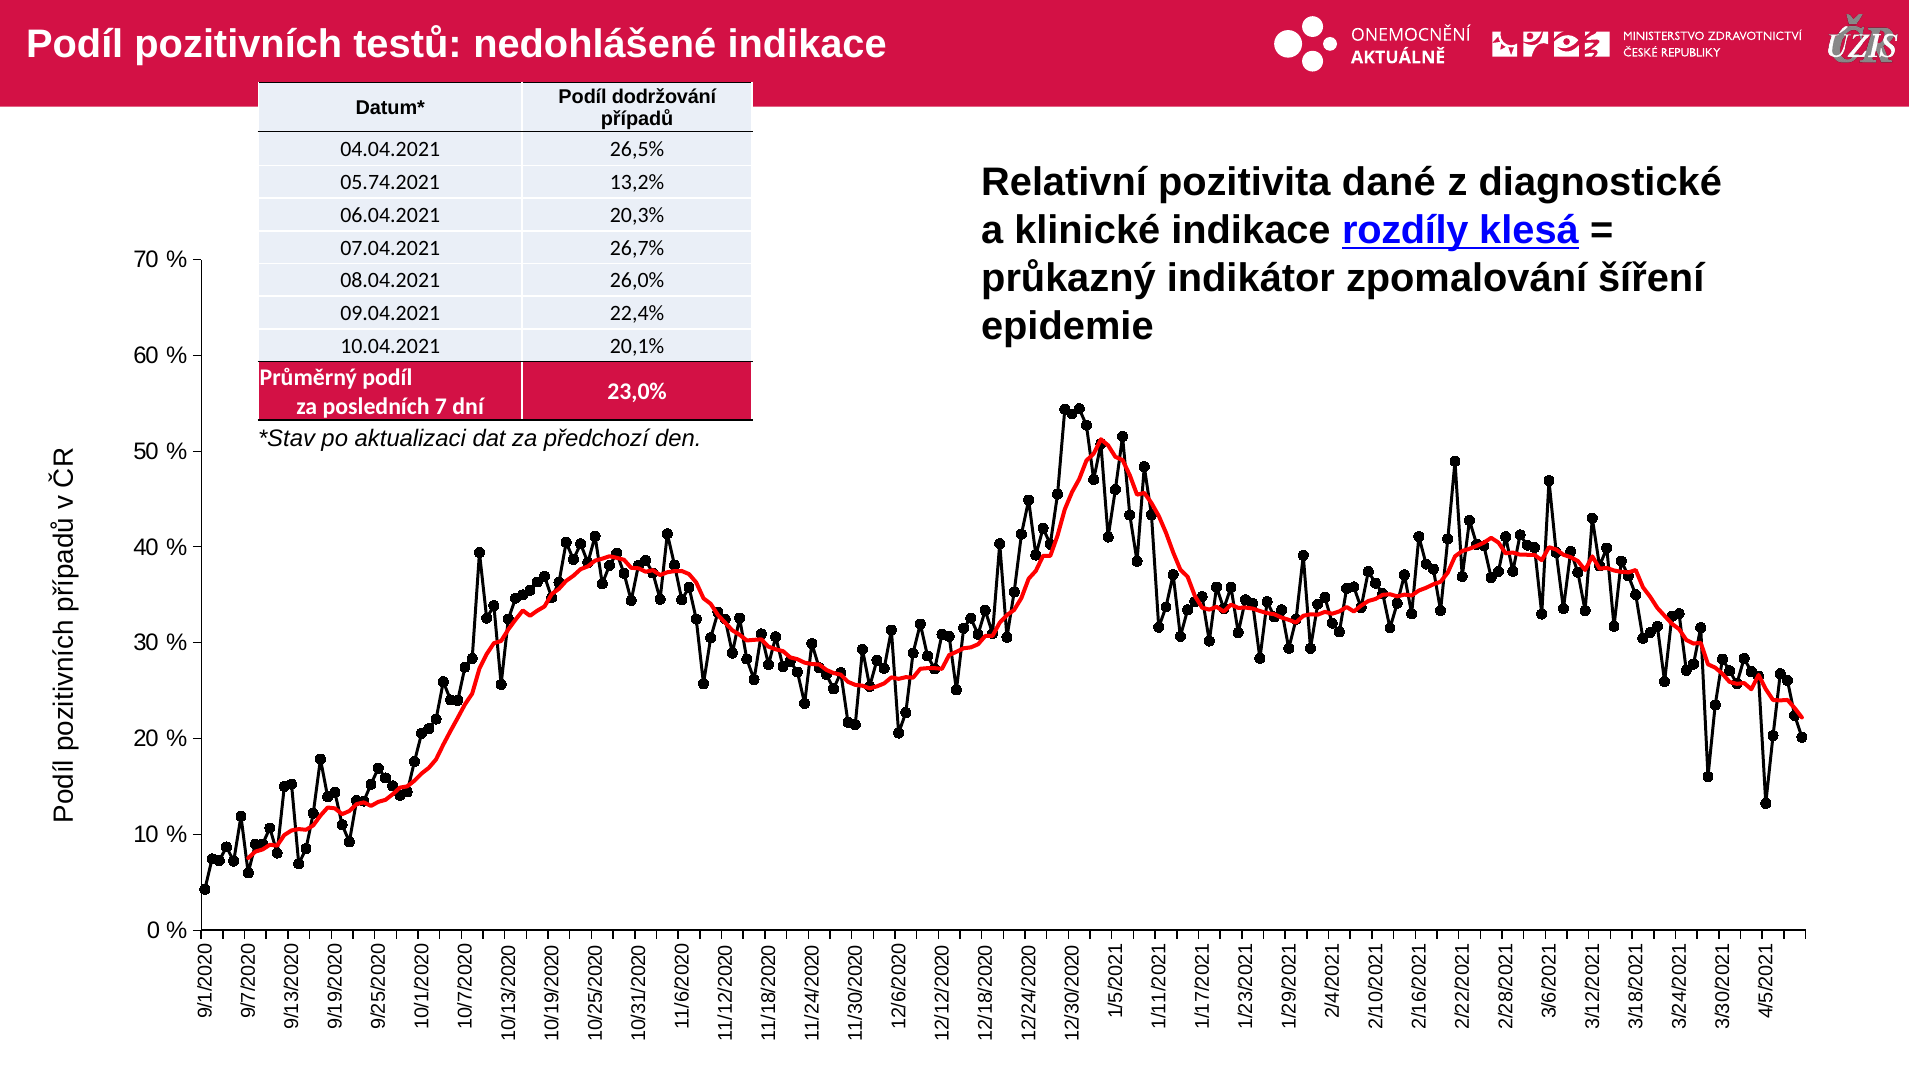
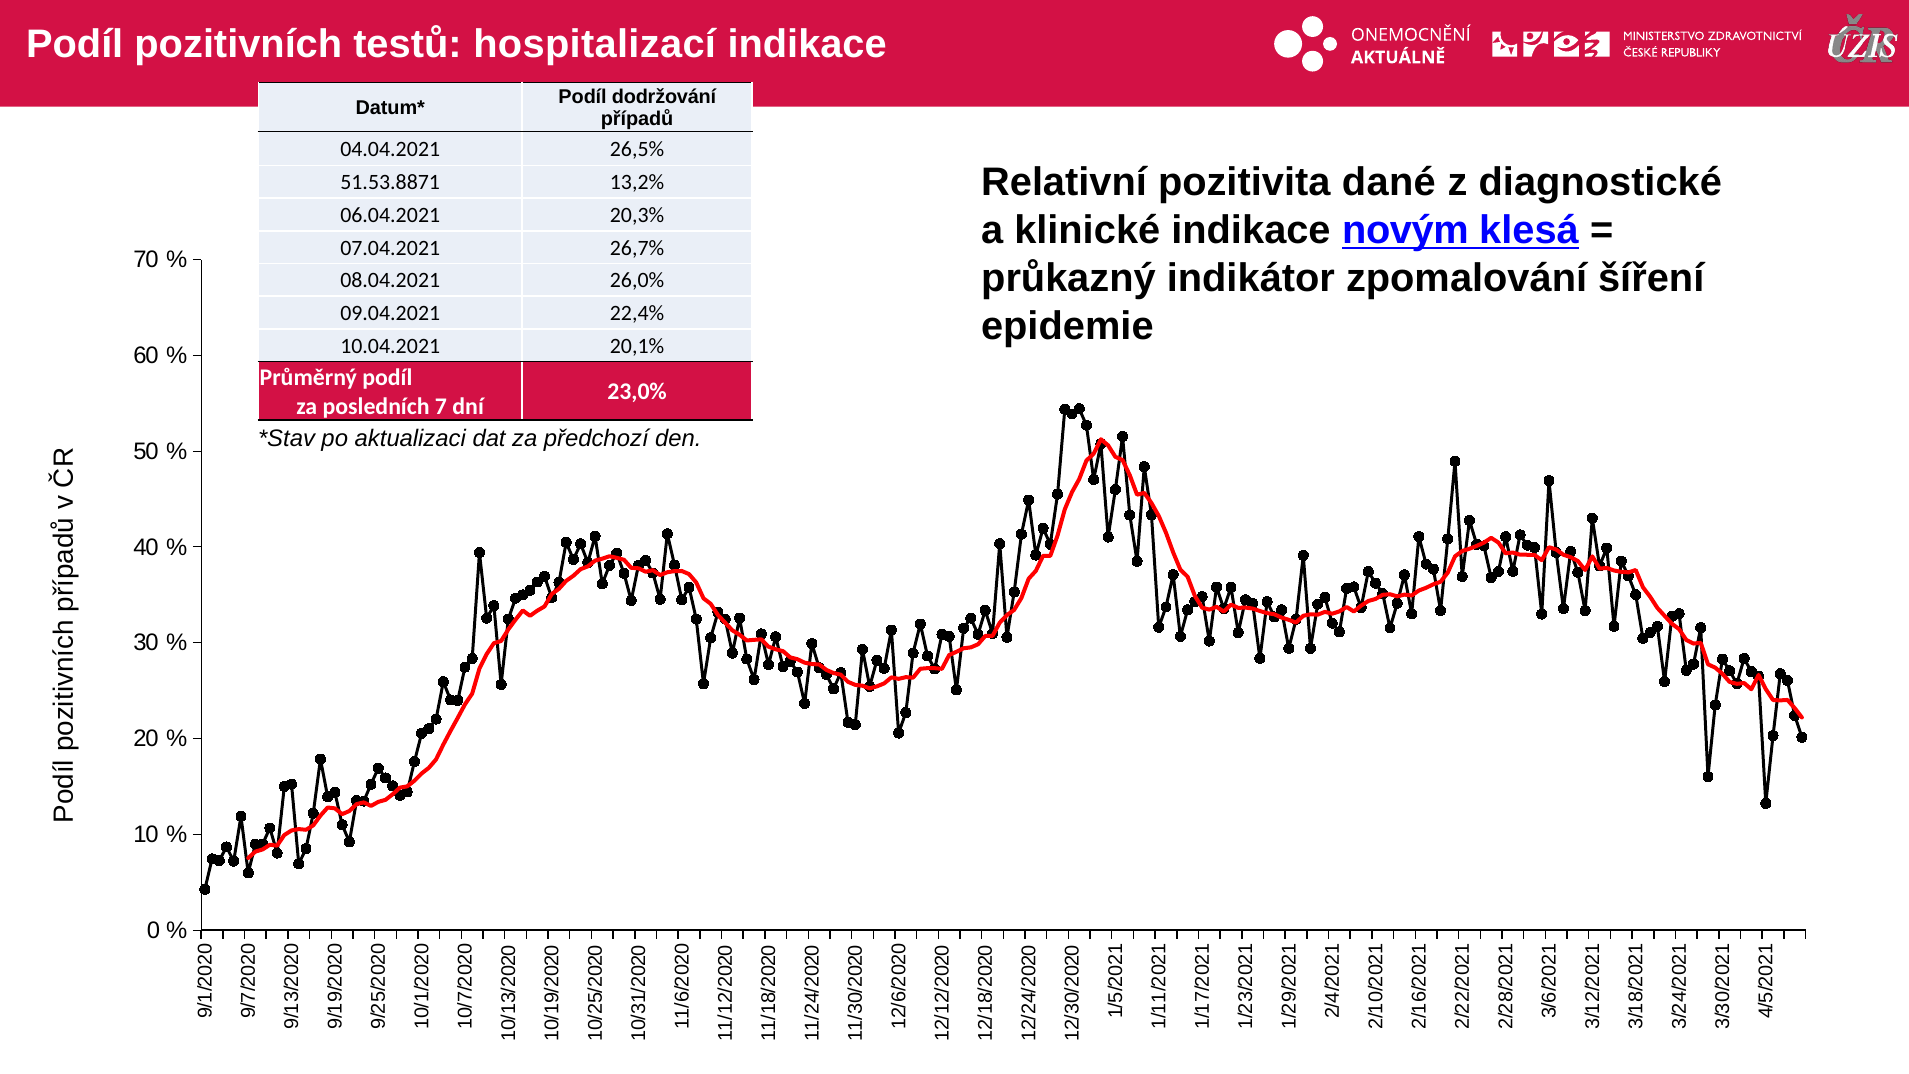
nedohlášené: nedohlášené -> hospitalizací (595, 45)
05.74.2021: 05.74.2021 -> 51.53.8871 (390, 183)
rozdíly: rozdíly -> novým (1405, 230)
